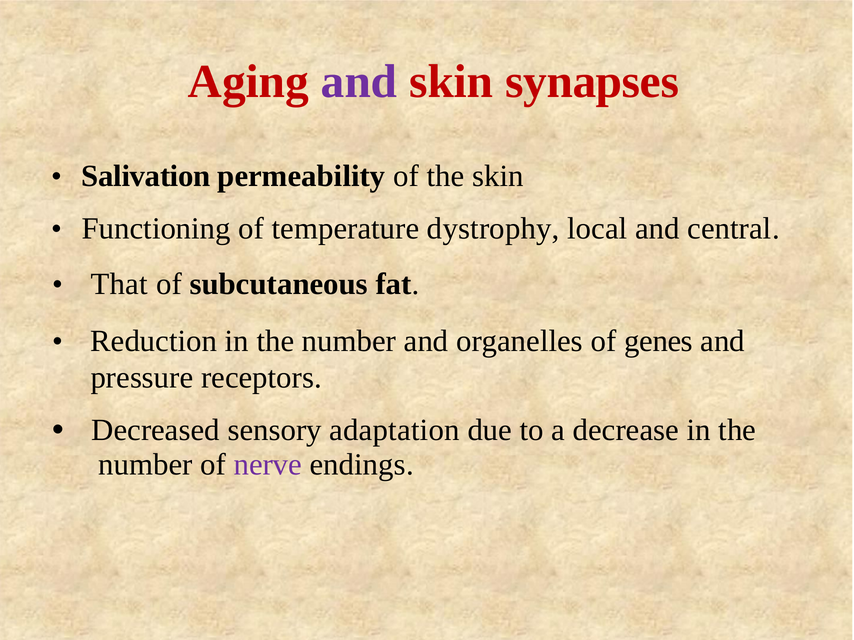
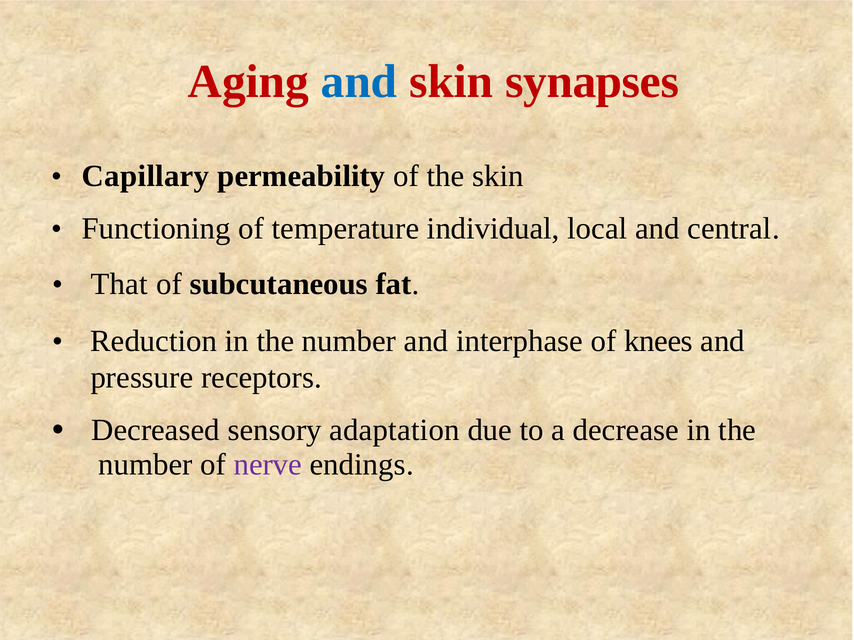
and colour: purple -> blue (359, 81)
Salivation: Salivation -> Capillary (146, 176)
dystrophy: dystrophy -> individual (493, 229)
organelles: organelles -> interphase (520, 341)
genes: genes -> knees (659, 341)
